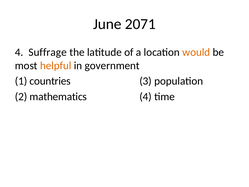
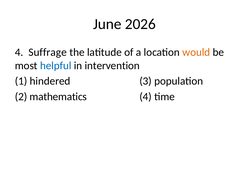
2071: 2071 -> 2026 (140, 24)
helpful colour: orange -> blue (56, 66)
government: government -> intervention (112, 66)
countries: countries -> hindered (50, 81)
